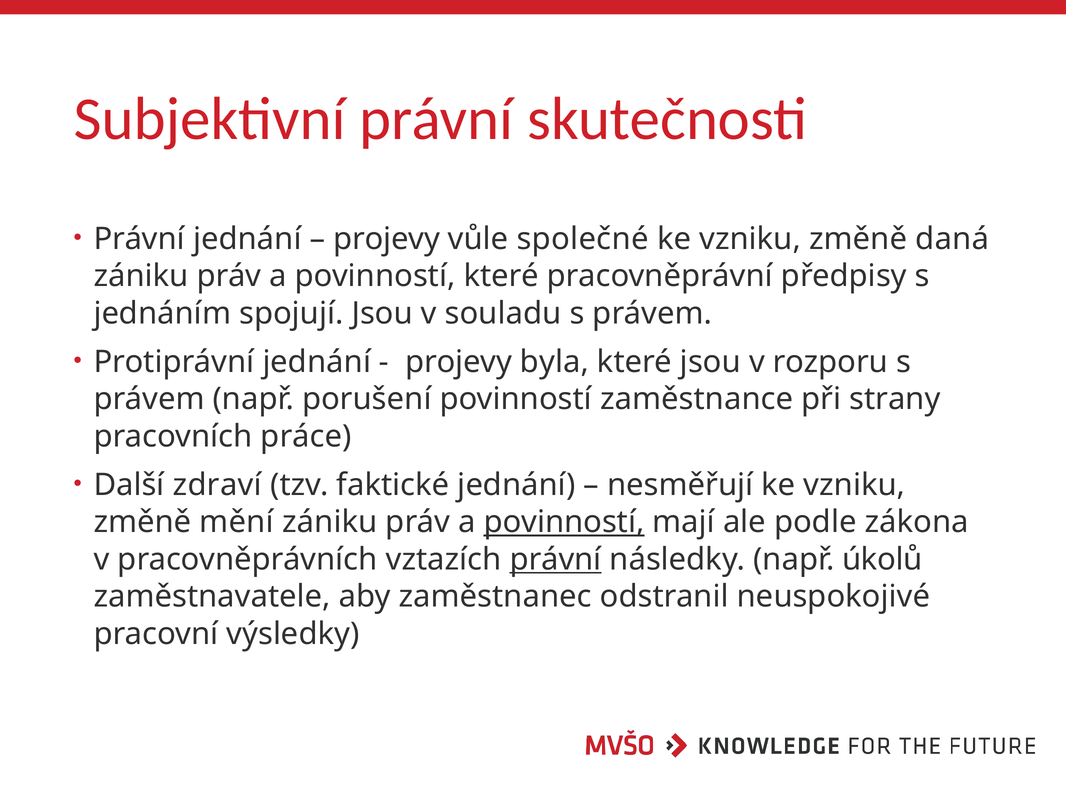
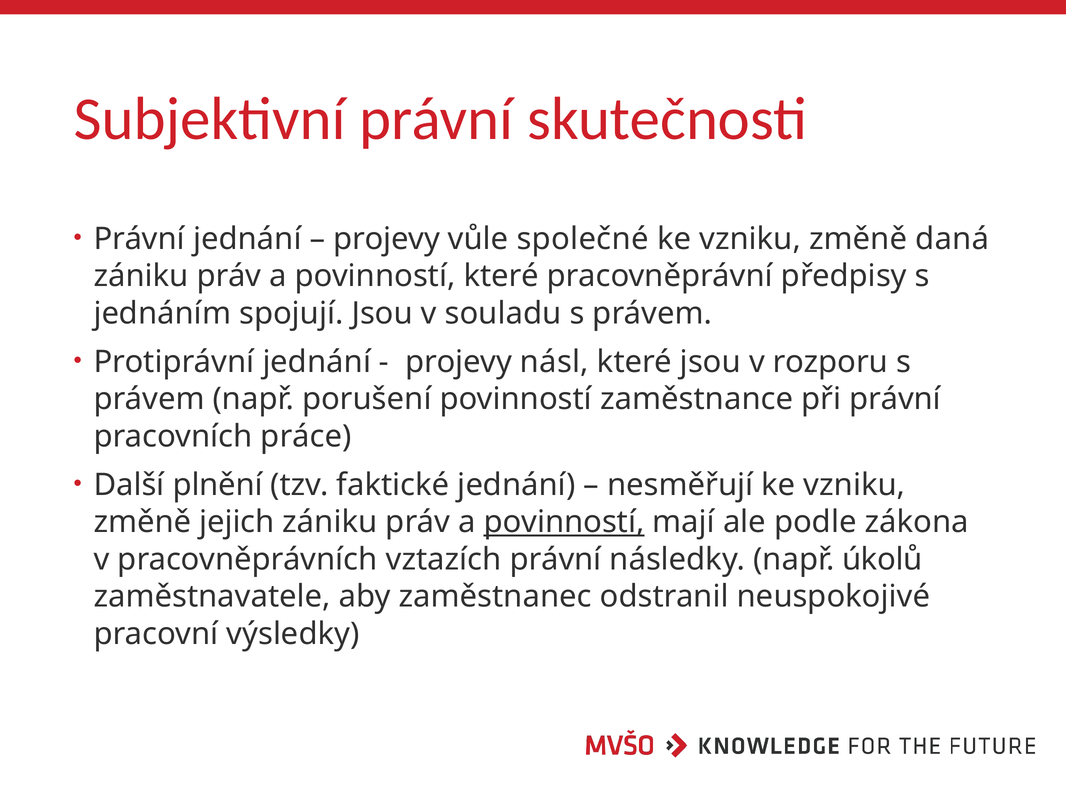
byla: byla -> násl (554, 362)
při strany: strany -> právní (895, 399)
zdraví: zdraví -> plnění (218, 485)
mění: mění -> jejich (237, 522)
právní underline: present -> none (556, 560)
